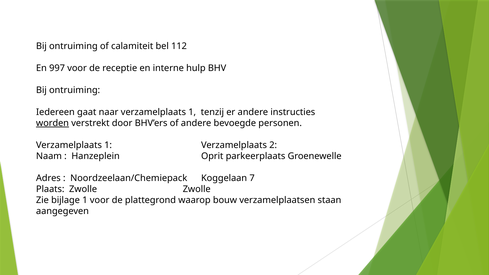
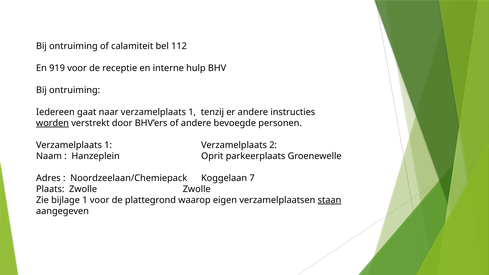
997: 997 -> 919 (57, 68)
bouw: bouw -> eigen (225, 200)
staan underline: none -> present (329, 200)
